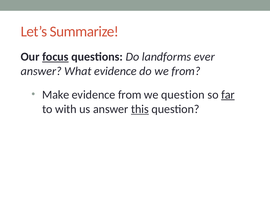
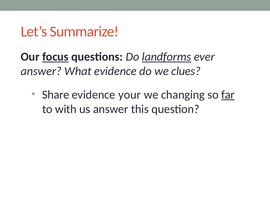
landforms underline: none -> present (167, 57)
we from: from -> clues (186, 71)
Make: Make -> Share (56, 94)
evidence from: from -> your (130, 94)
we question: question -> changing (183, 94)
this underline: present -> none (140, 109)
